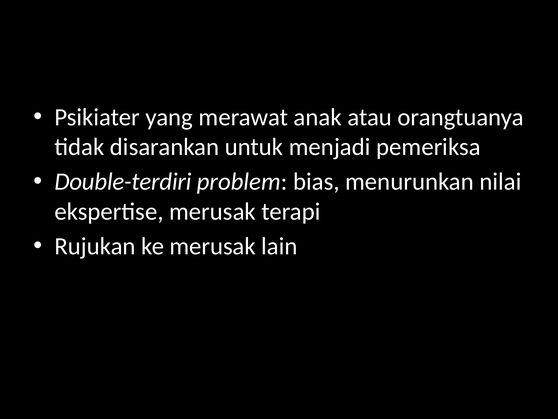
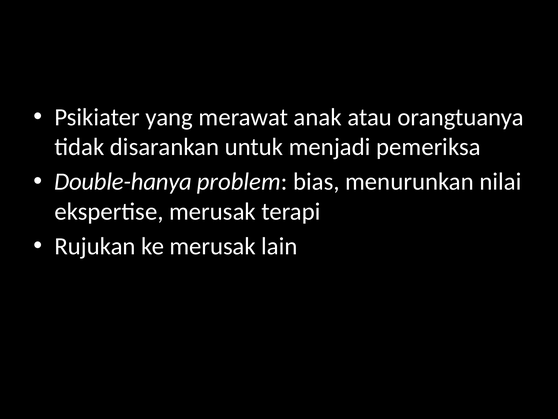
Double-terdiri: Double-terdiri -> Double-hanya (123, 182)
